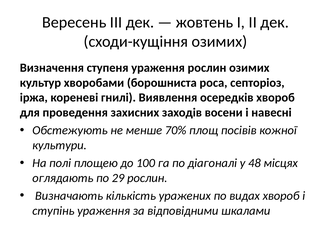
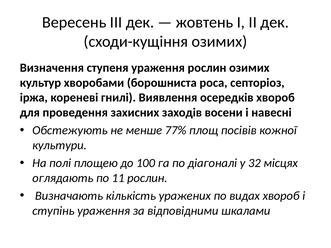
70%: 70% -> 77% (176, 130)
48: 48 -> 32 (254, 163)
29: 29 -> 11 (118, 178)
